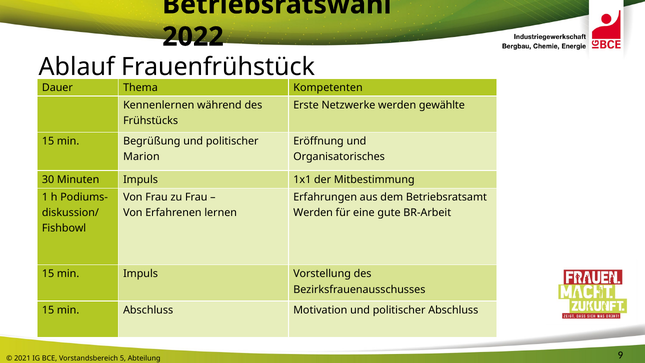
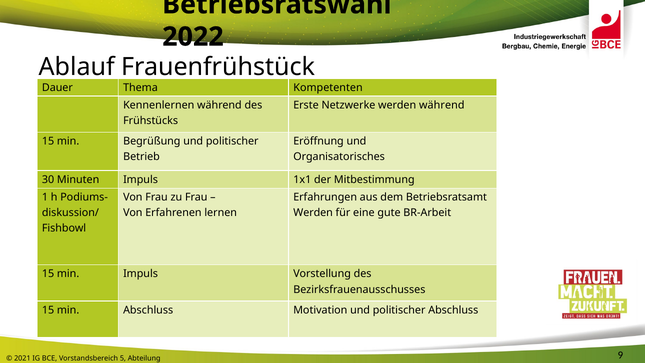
werden gewählte: gewählte -> während (442, 105)
Marion: Marion -> Betrieb (142, 157)
